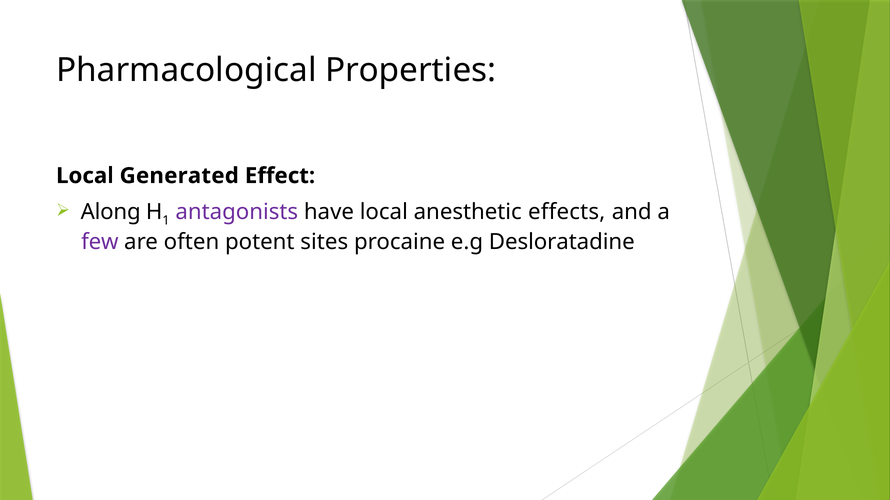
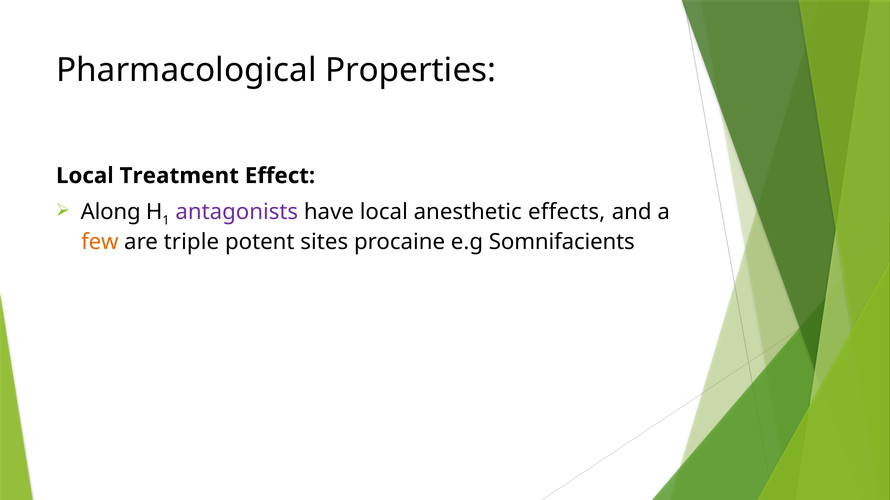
Generated: Generated -> Treatment (179, 176)
few colour: purple -> orange (100, 242)
often: often -> triple (191, 242)
Desloratadine: Desloratadine -> Somnifacients (562, 242)
